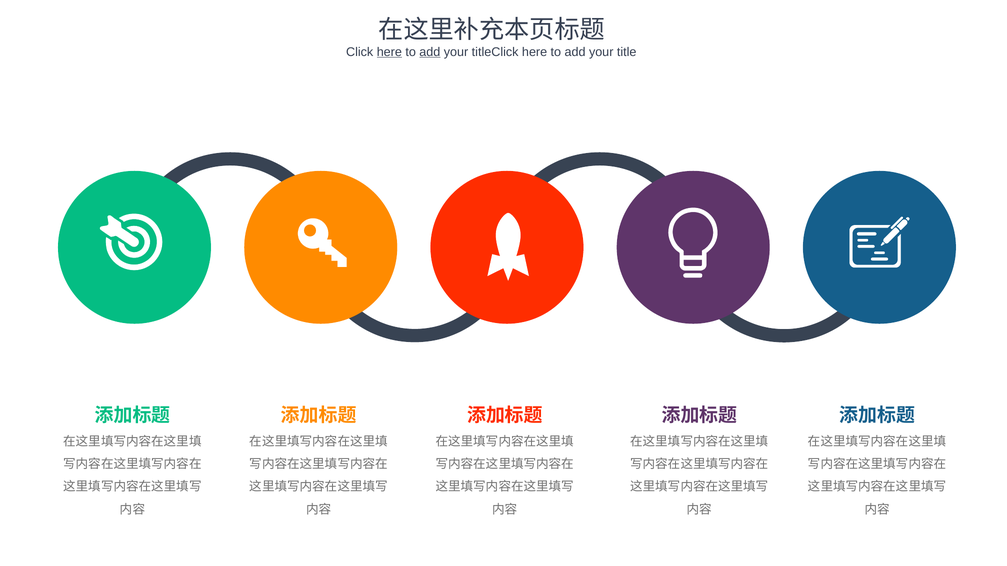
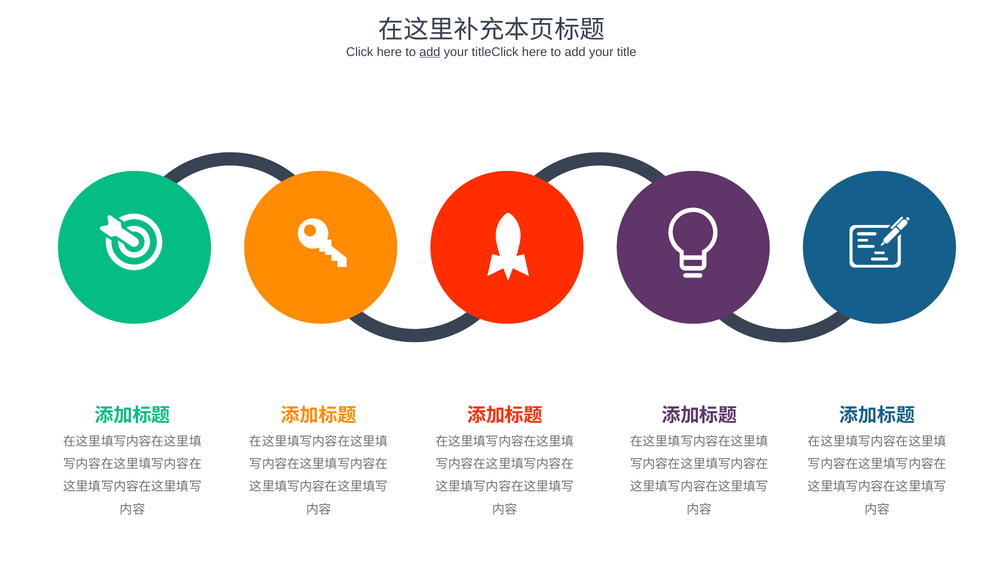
here underline: present -> none (389, 52)
